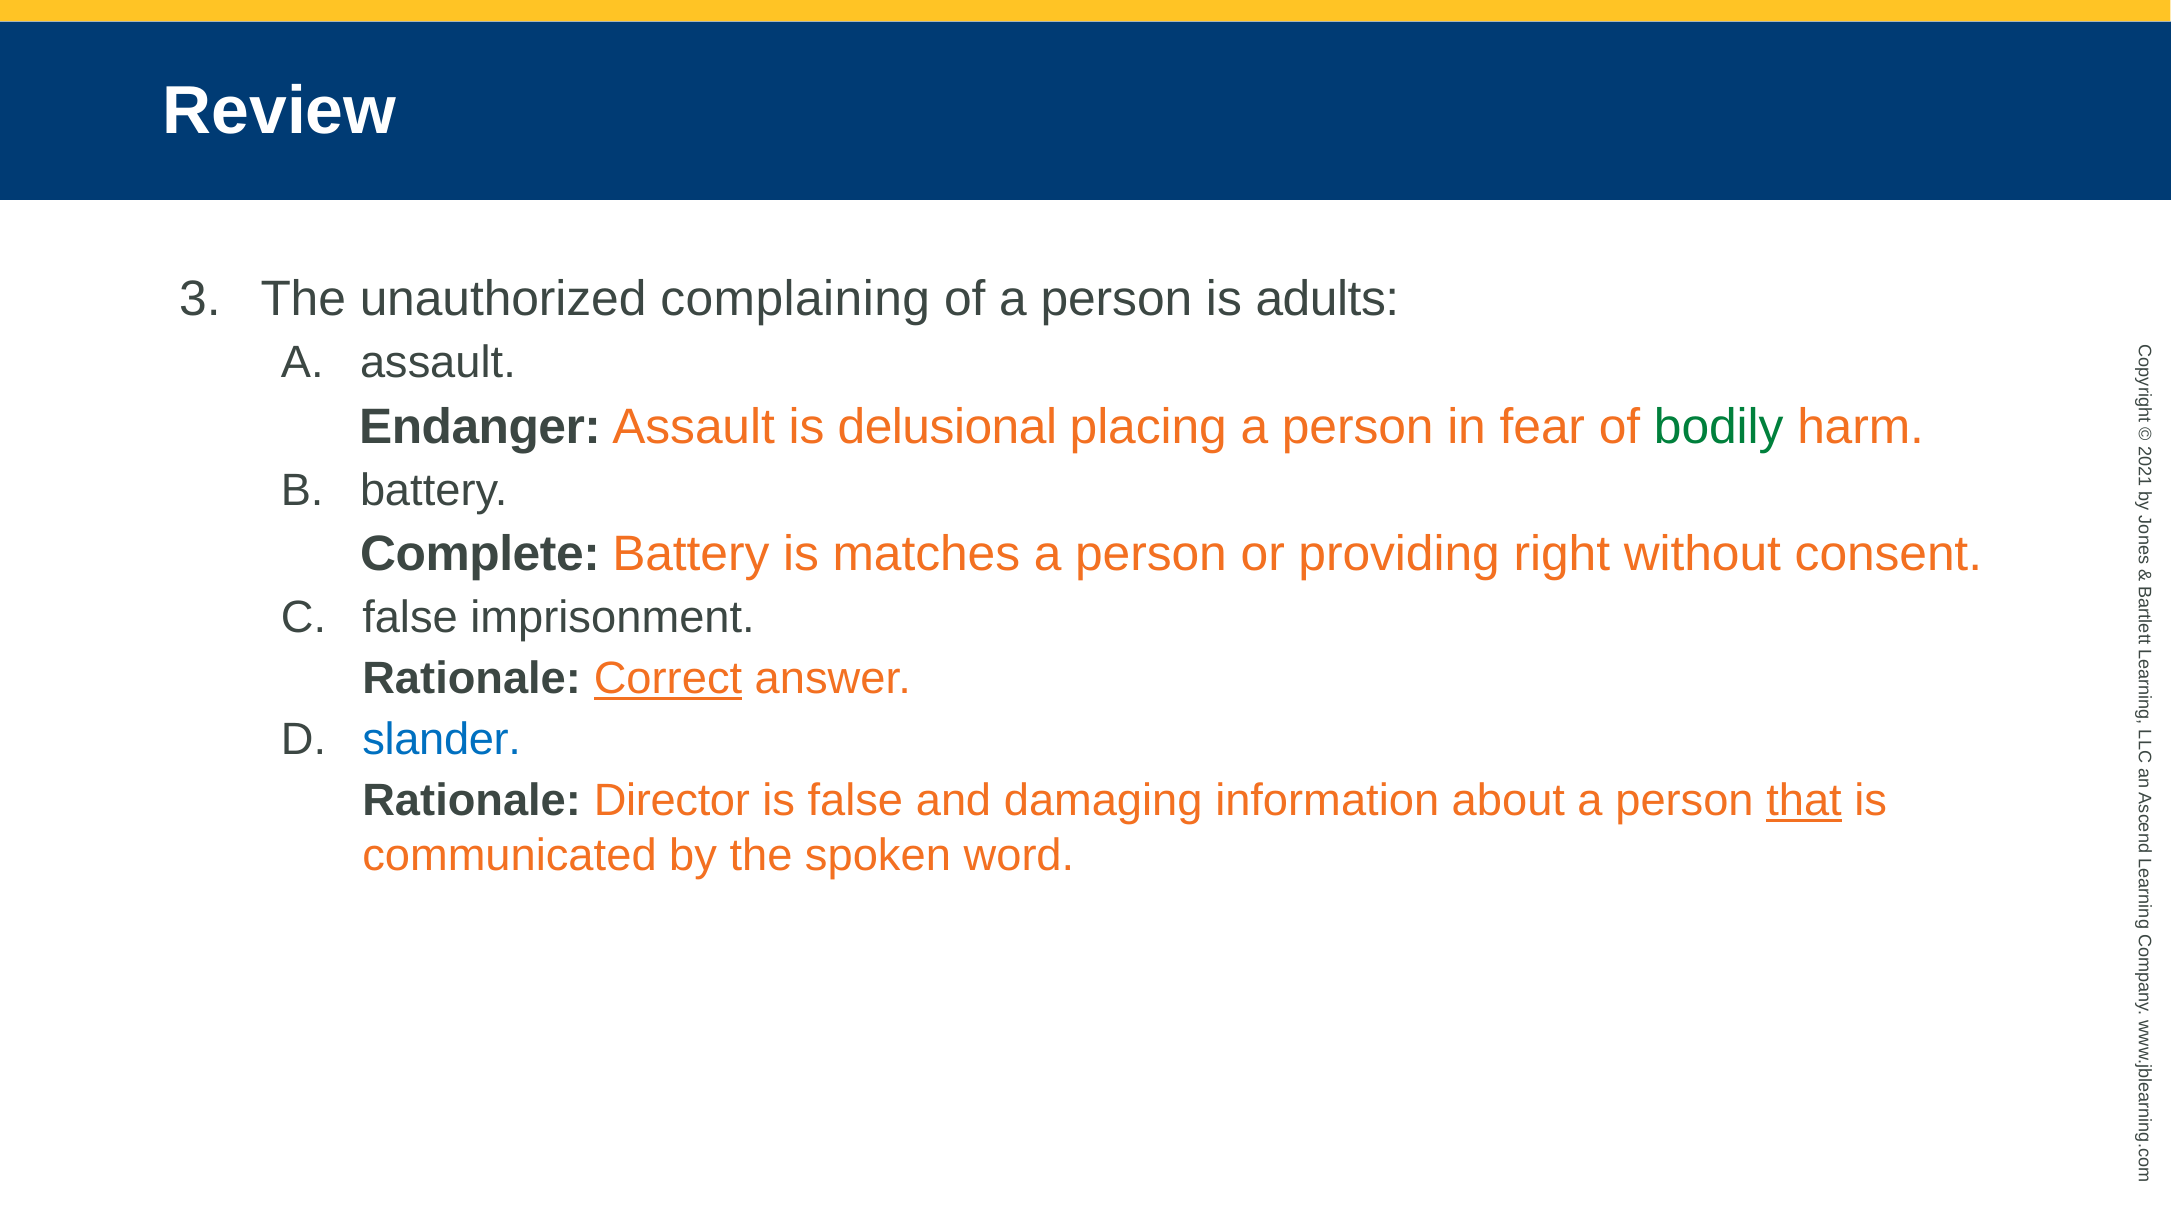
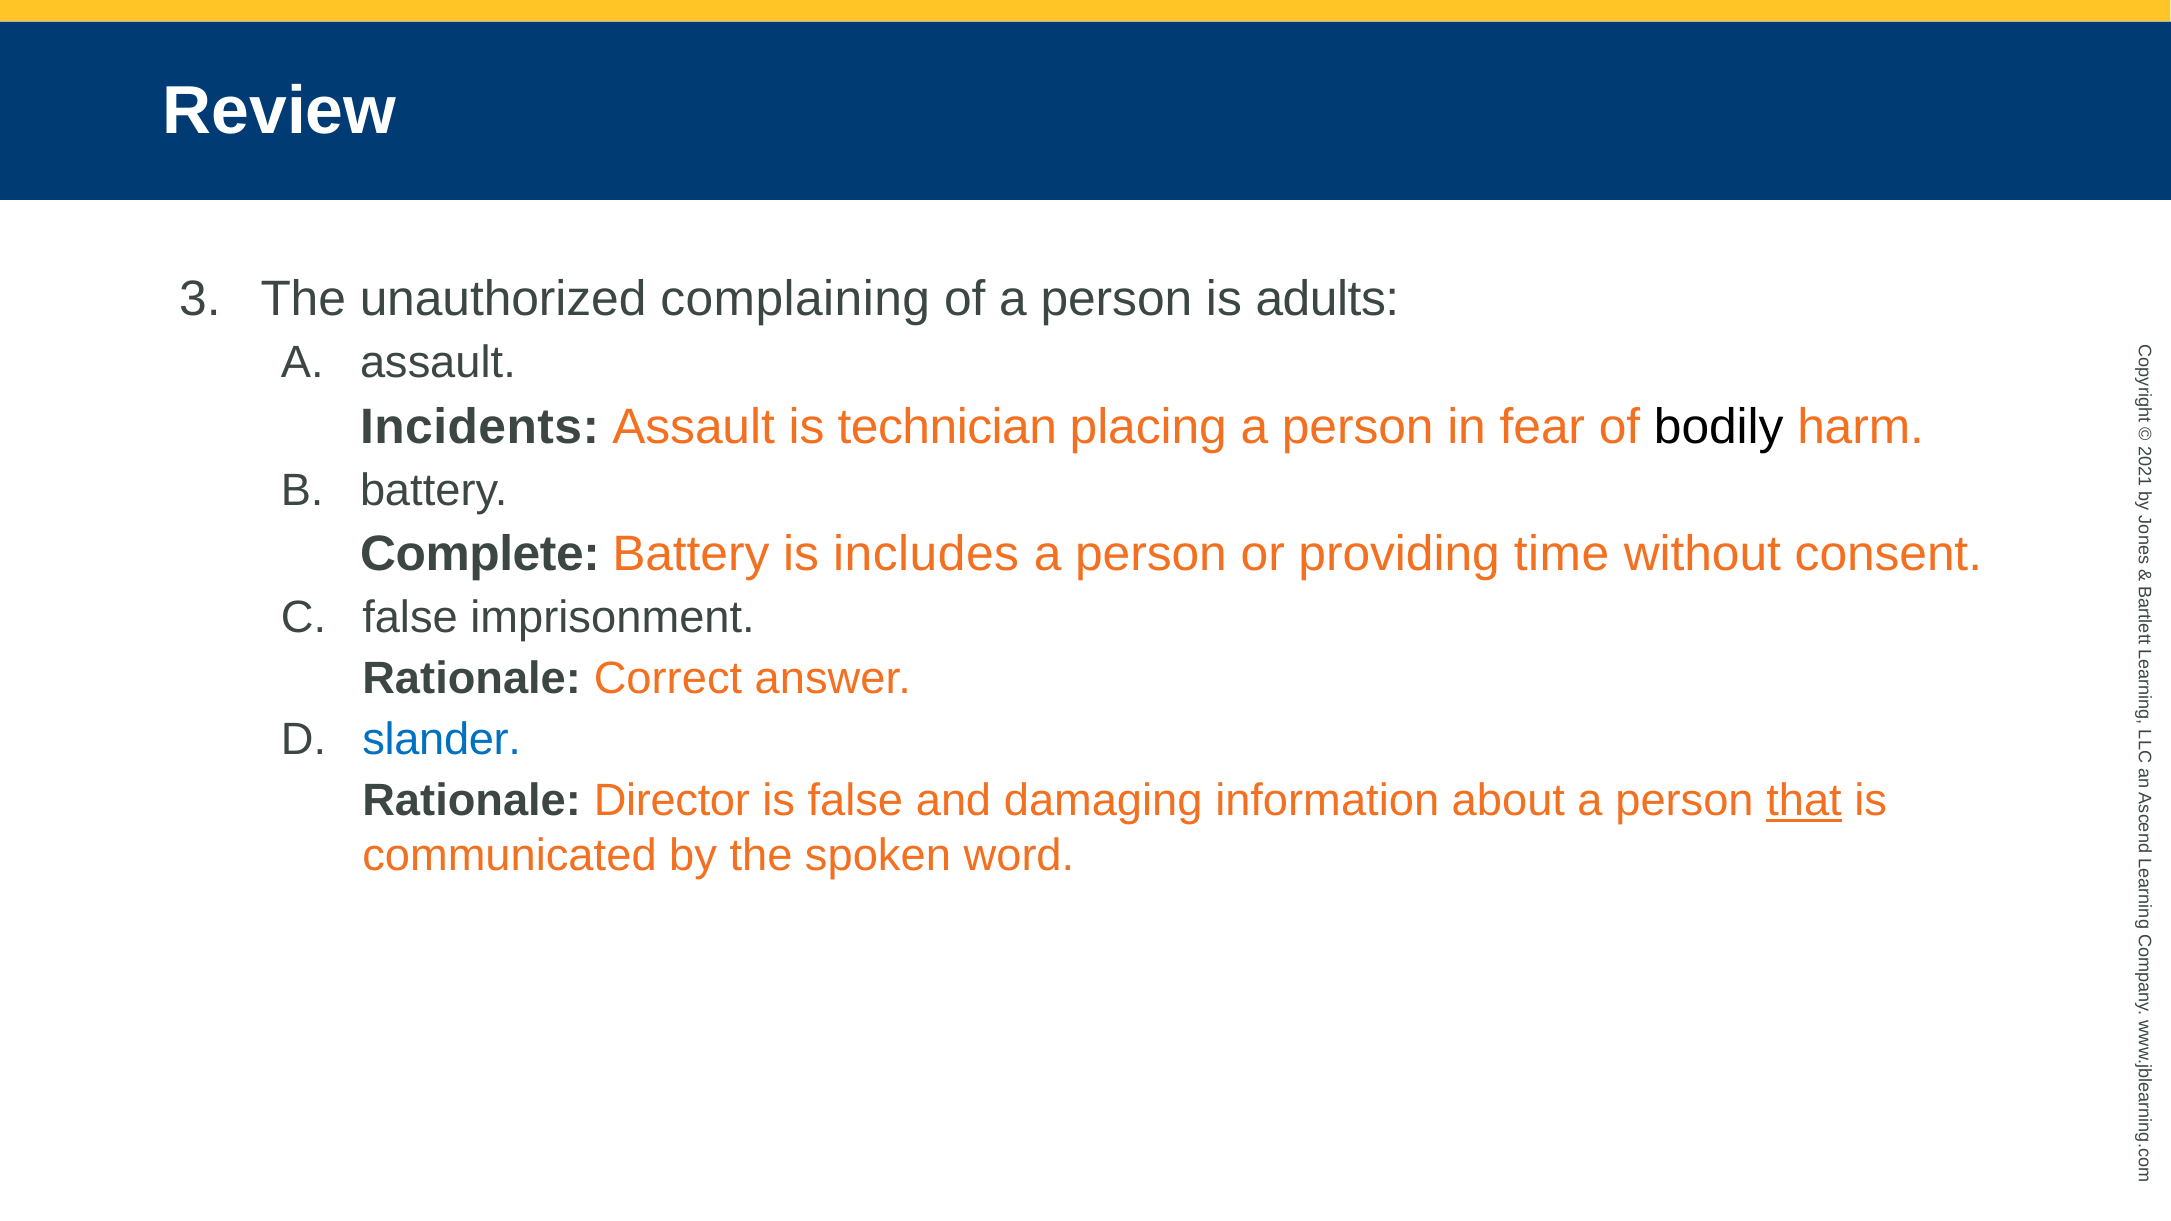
Endanger: Endanger -> Incidents (480, 427)
delusional: delusional -> technician (947, 427)
bodily colour: green -> black (1719, 427)
matches: matches -> includes (926, 554)
right: right -> time (1562, 554)
Correct underline: present -> none (668, 679)
